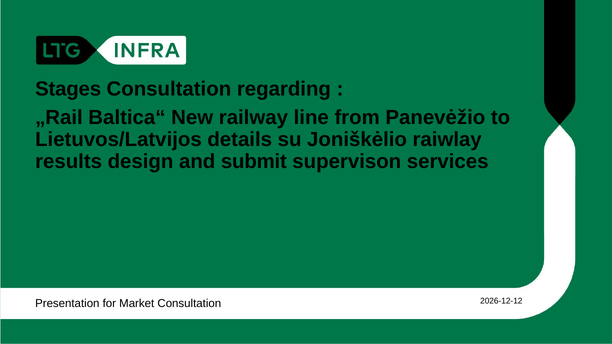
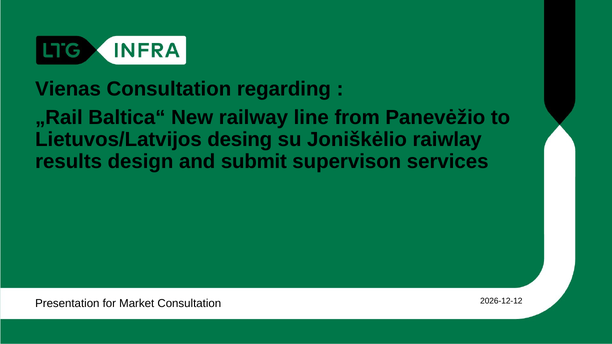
Stages: Stages -> Vienas (68, 89)
details: details -> desing (240, 140)
